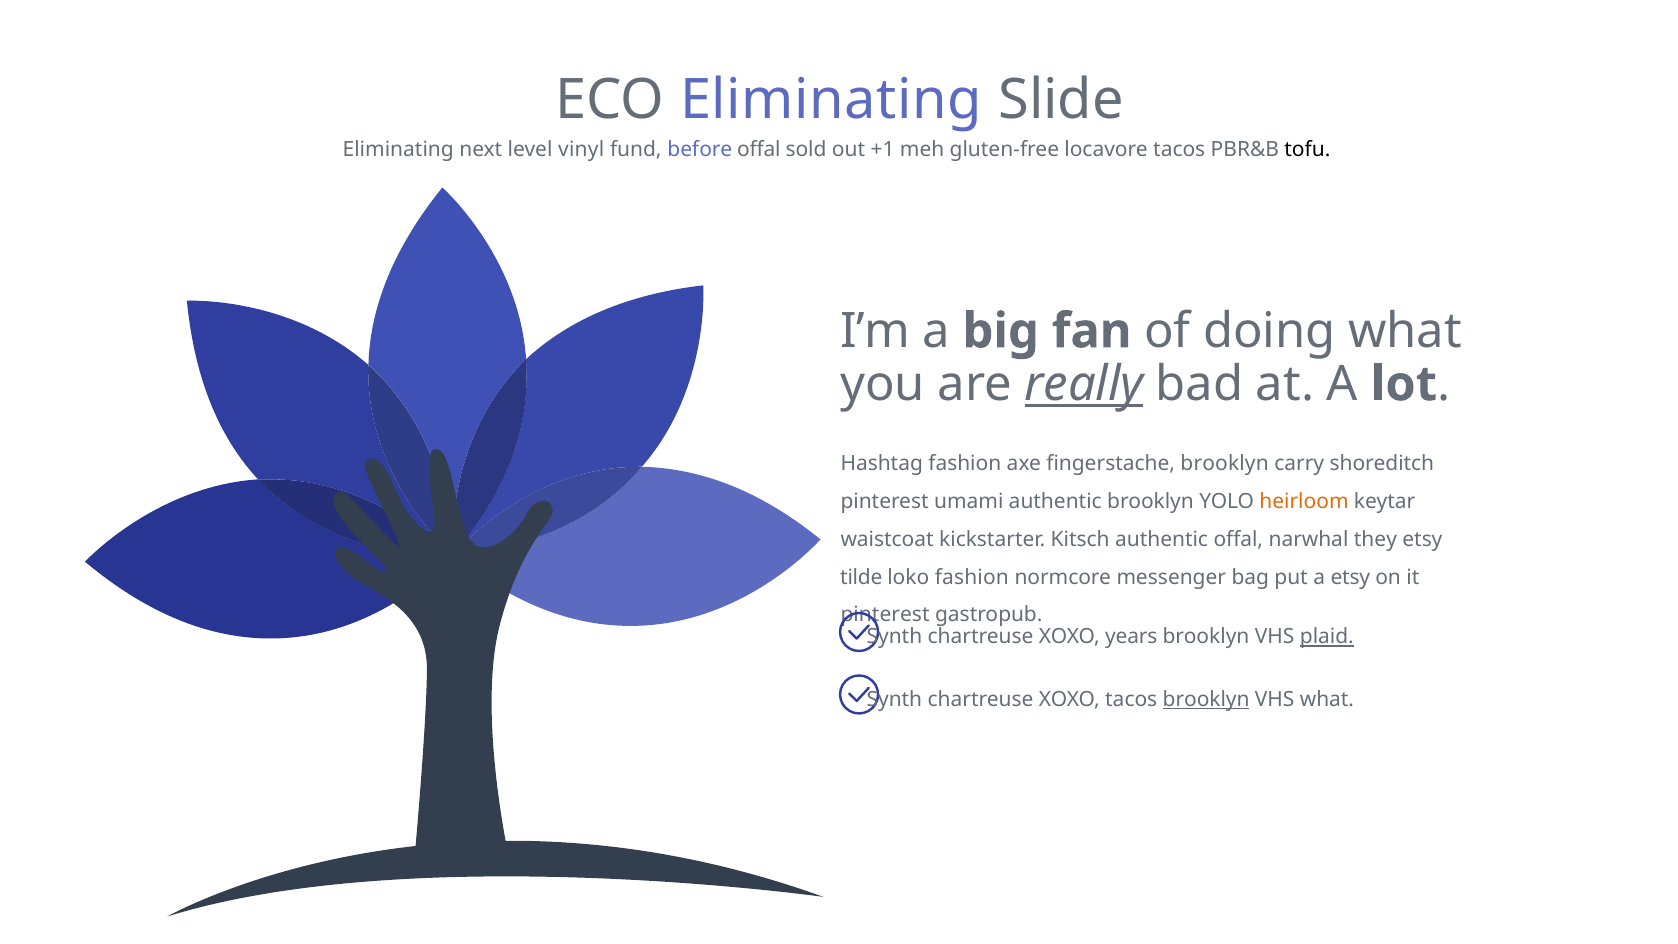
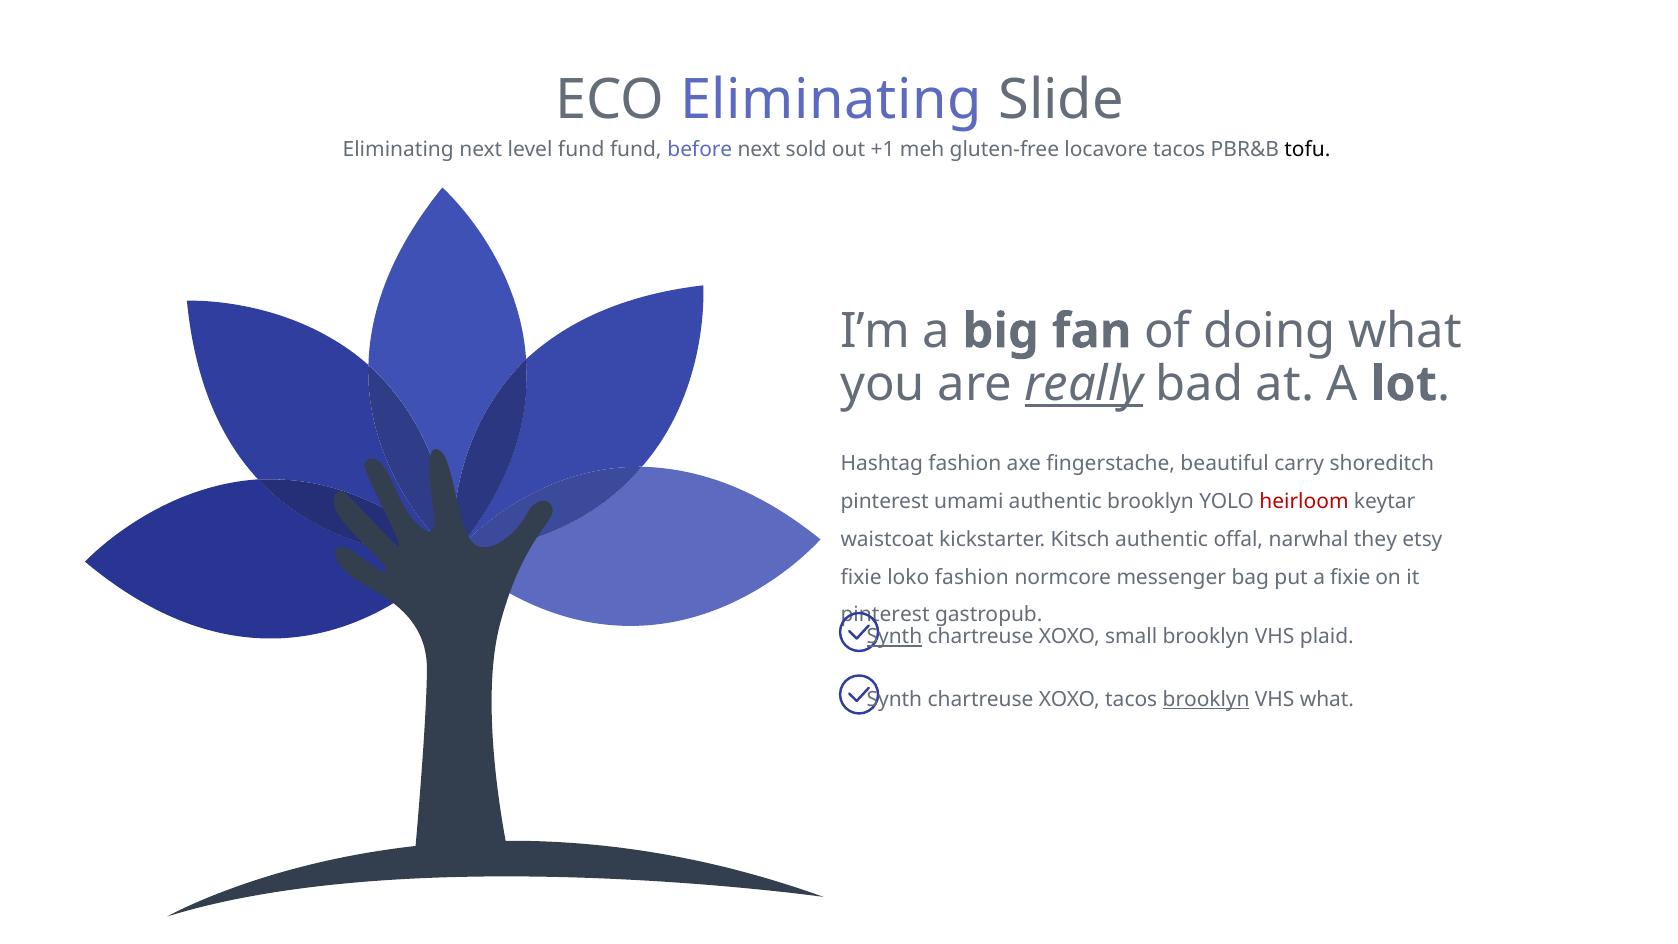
level vinyl: vinyl -> fund (581, 149)
before offal: offal -> next (759, 149)
fingerstache brooklyn: brooklyn -> beautiful (1225, 464)
heirloom colour: orange -> red (1304, 502)
tilde: tilde -> fixie (861, 577)
a etsy: etsy -> fixie (1350, 577)
Synth underline: none -> present (894, 637)
years: years -> small (1131, 637)
plaid underline: present -> none (1327, 637)
